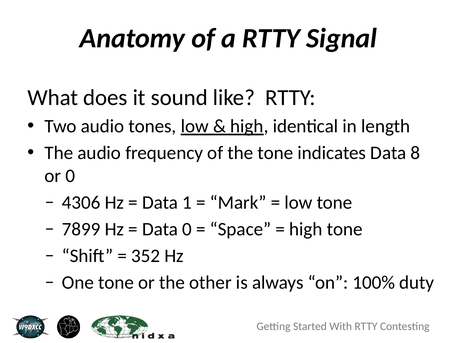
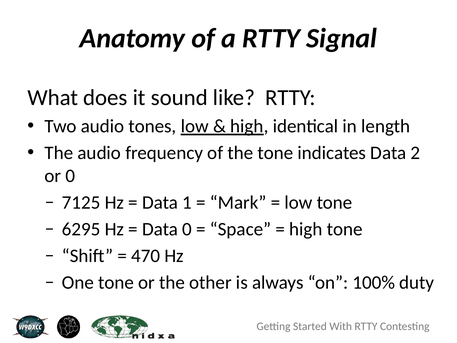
8: 8 -> 2 (415, 153)
4306: 4306 -> 7125 (81, 202)
7899: 7899 -> 6295 (81, 229)
352: 352 -> 470 (146, 256)
